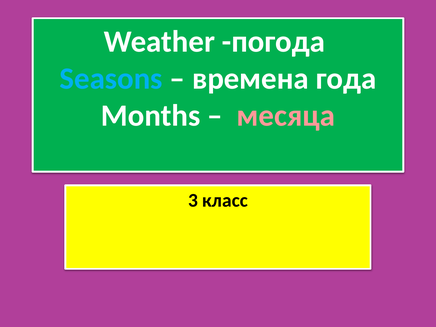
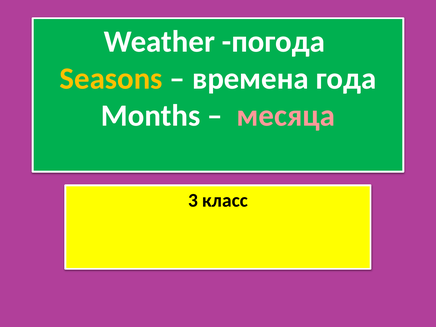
Seasons colour: light blue -> yellow (111, 79)
